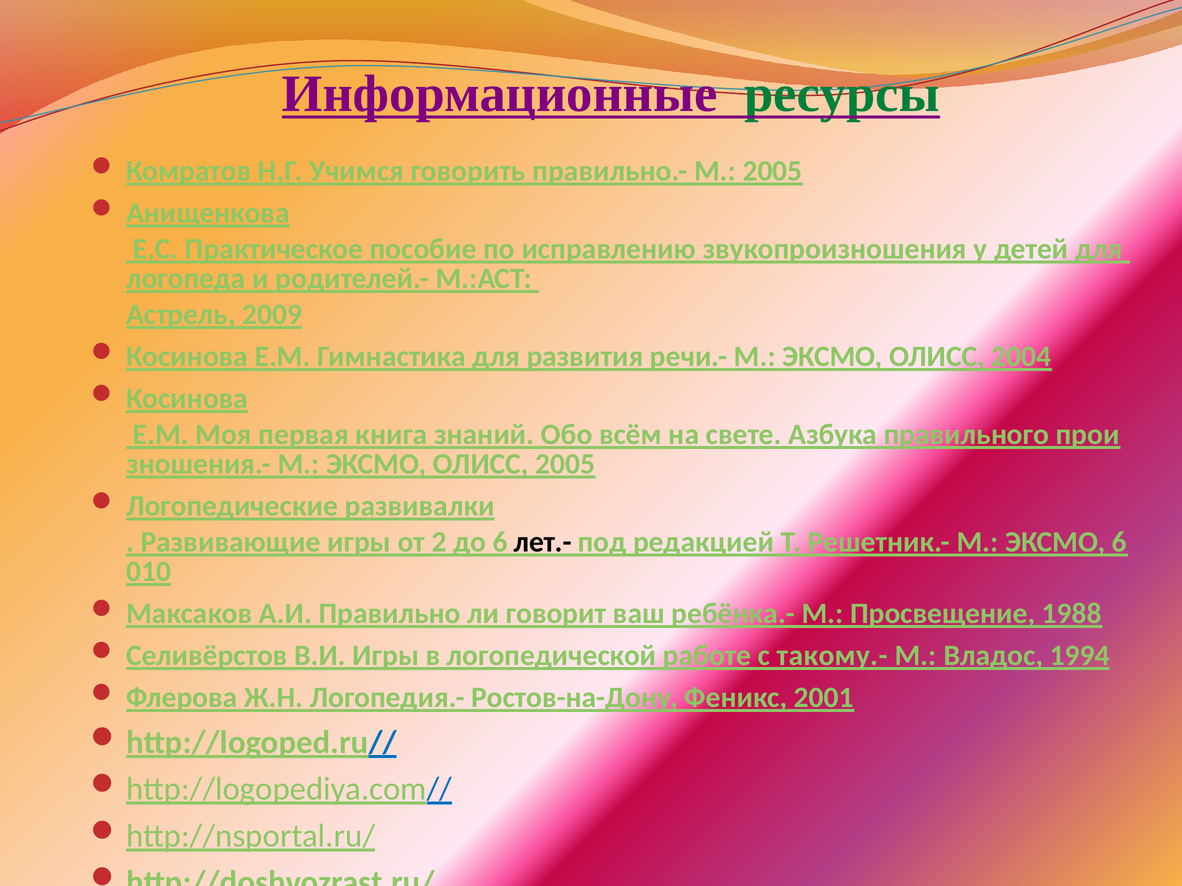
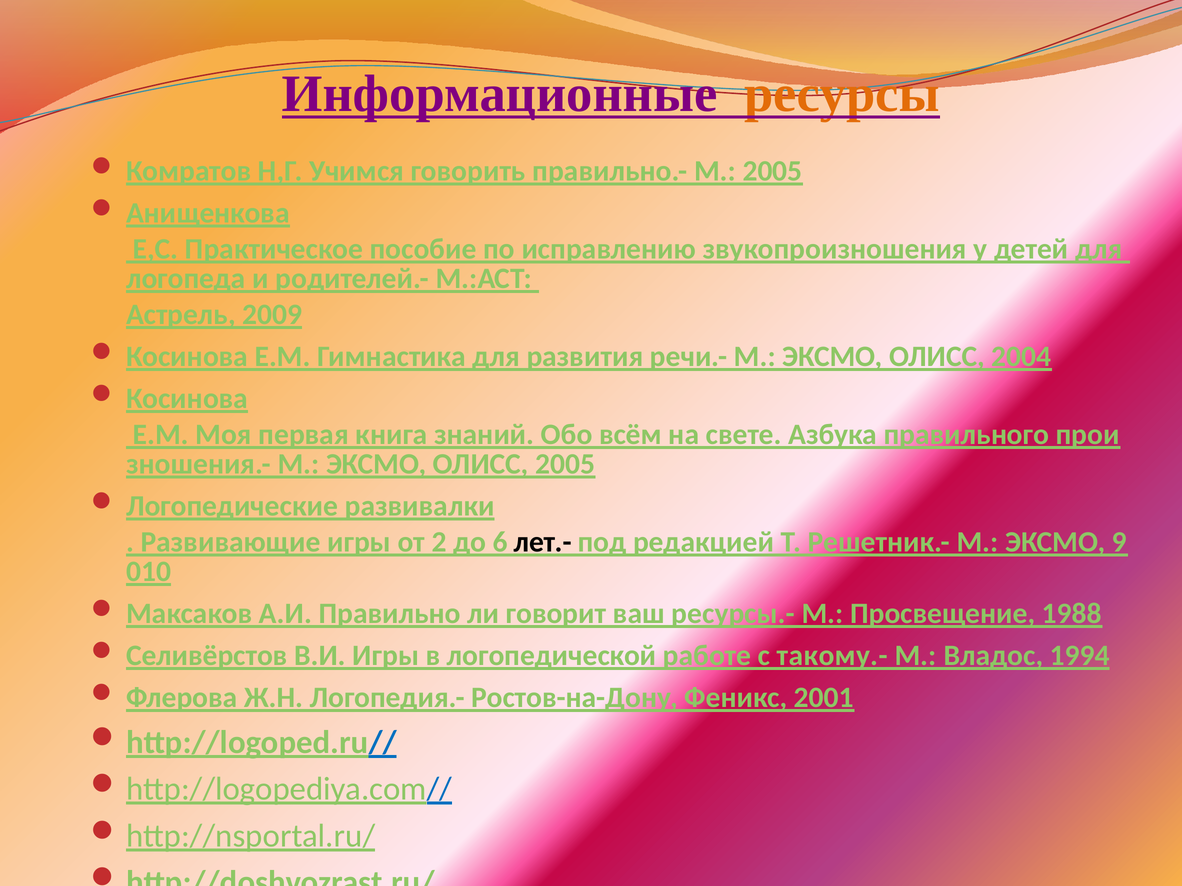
ресурсы colour: green -> orange (842, 94)
ЭКСМО 6: 6 -> 9 (1119, 542)
ребёнка.-: ребёнка.- -> ресурсы.- (733, 614)
